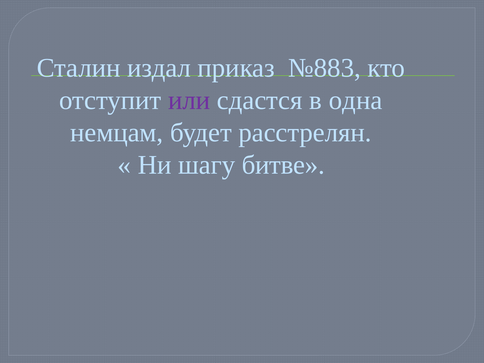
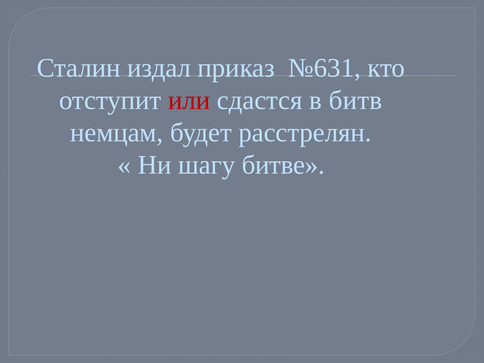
№883: №883 -> №631 (325, 68)
или colour: purple -> red (189, 100)
одна: одна -> битв (356, 100)
